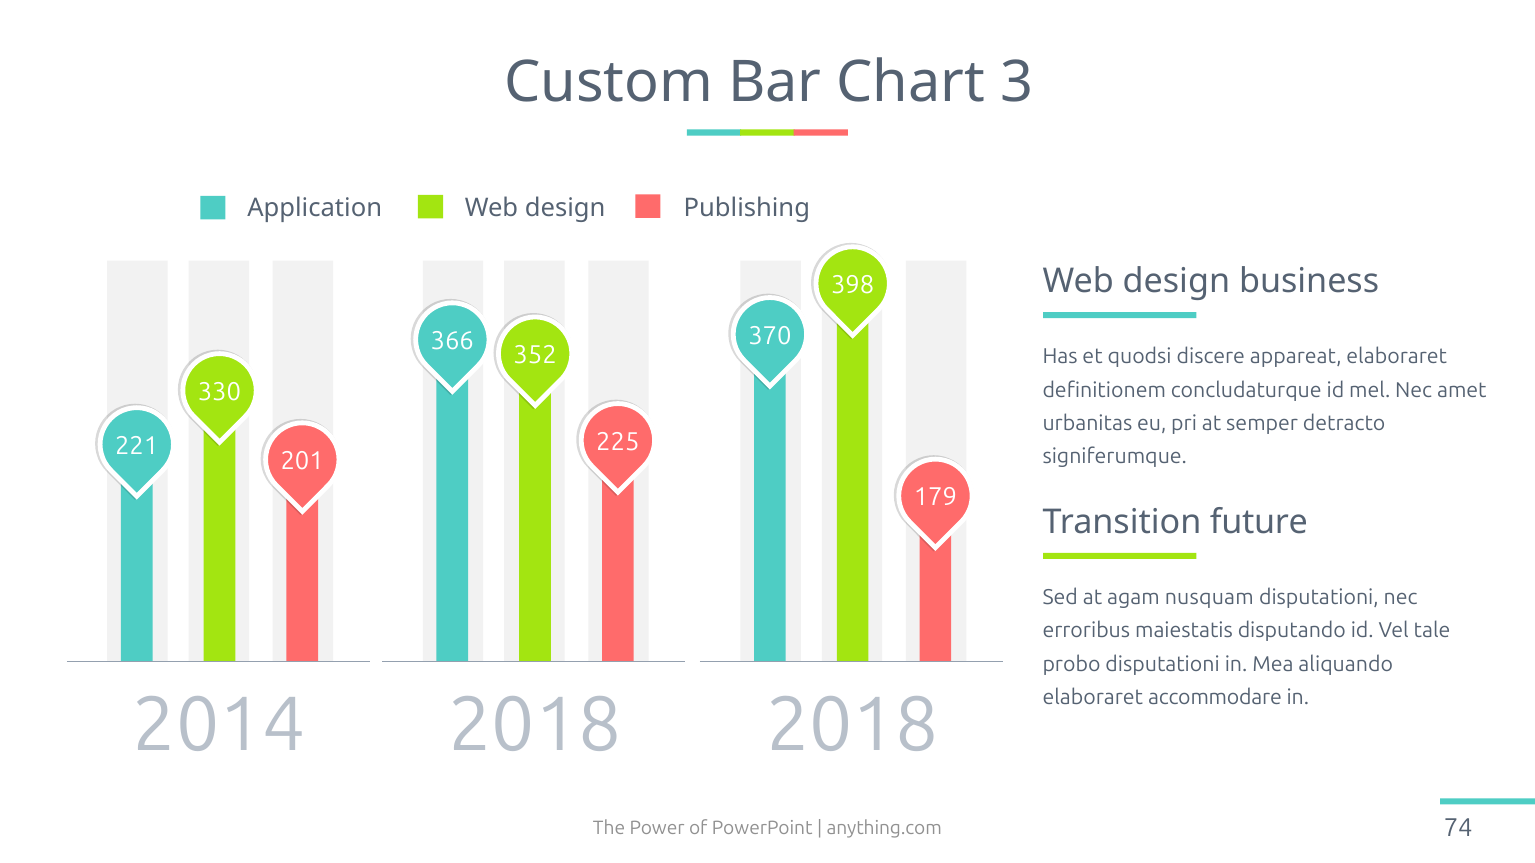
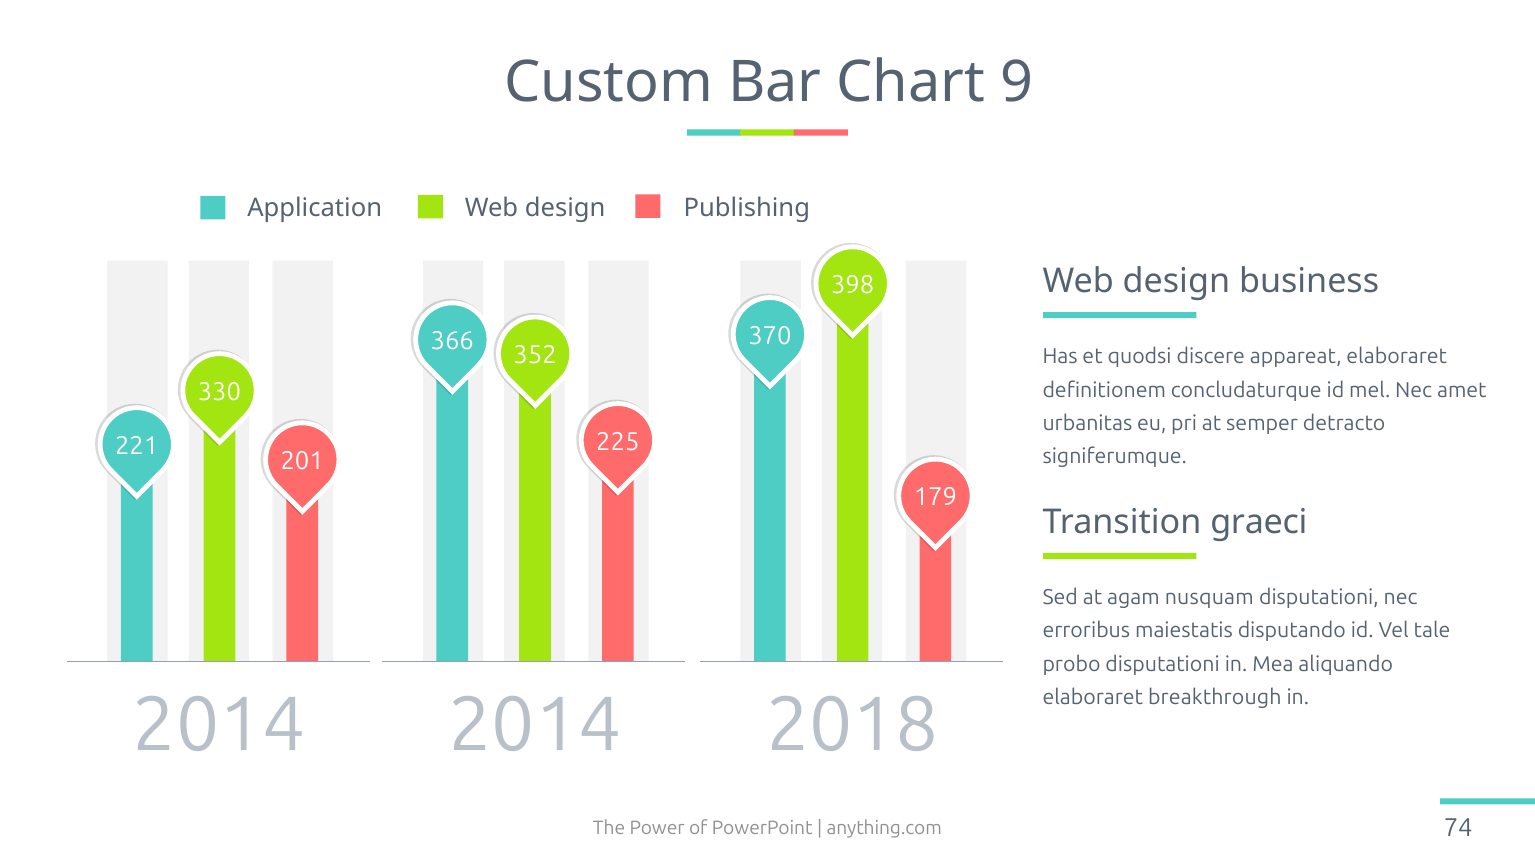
3: 3 -> 9 (1017, 83)
future: future -> graeci (1259, 522)
accommodare: accommodare -> breakthrough (1215, 698)
2018: 2018 -> 2014 (535, 726)
